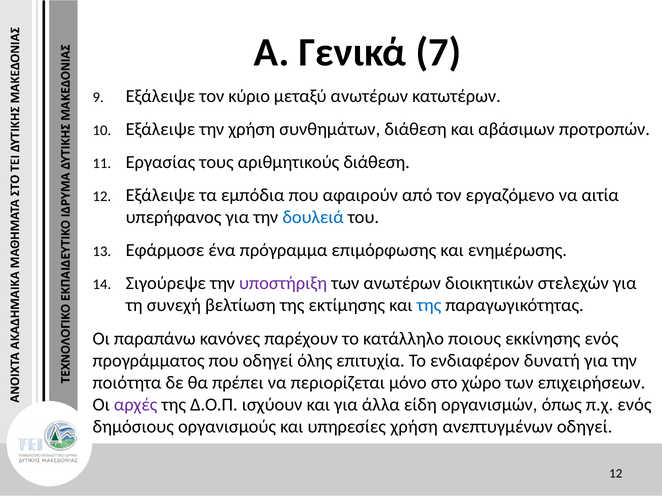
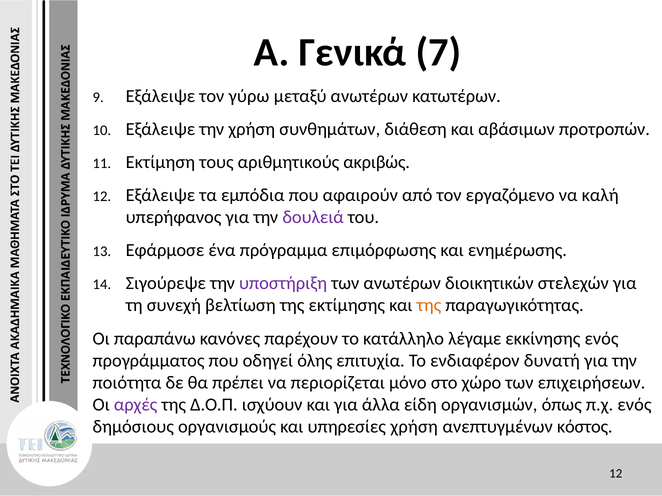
κύριο: κύριο -> γύρω (249, 96)
Εργασίας: Εργασίας -> Εκτίμηση (160, 162)
αριθμητικούς διάθεση: διάθεση -> ακριβώς (377, 162)
αιτία: αιτία -> καλή (600, 195)
δουλειά colour: blue -> purple (313, 217)
της colour: blue -> orange (429, 306)
ποιους: ποιους -> λέγαμε (475, 339)
ανεπτυγμένων οδηγεί: οδηγεί -> κόστος (585, 427)
